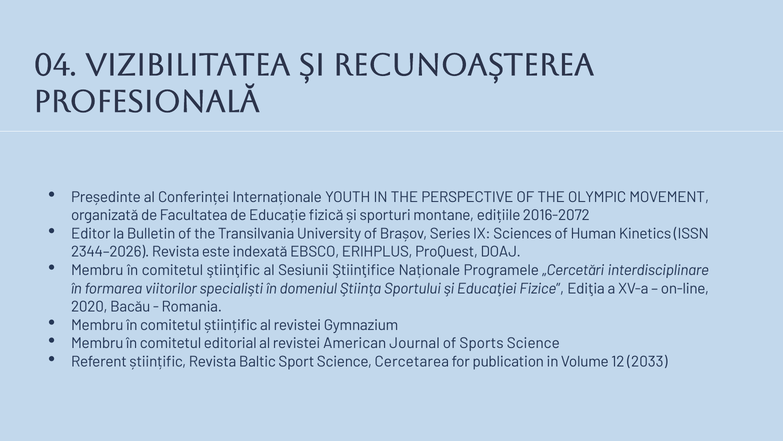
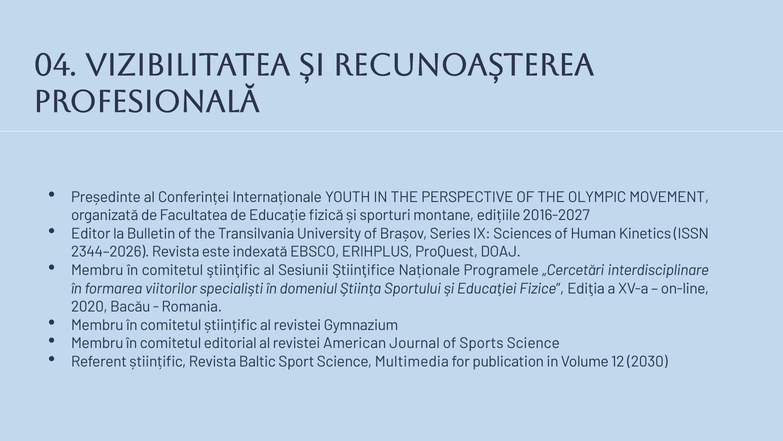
2016-2072: 2016-2072 -> 2016-2027 (556, 215)
Cercetarea: Cercetarea -> Multimedia (412, 361)
2033: 2033 -> 2030 (647, 361)
